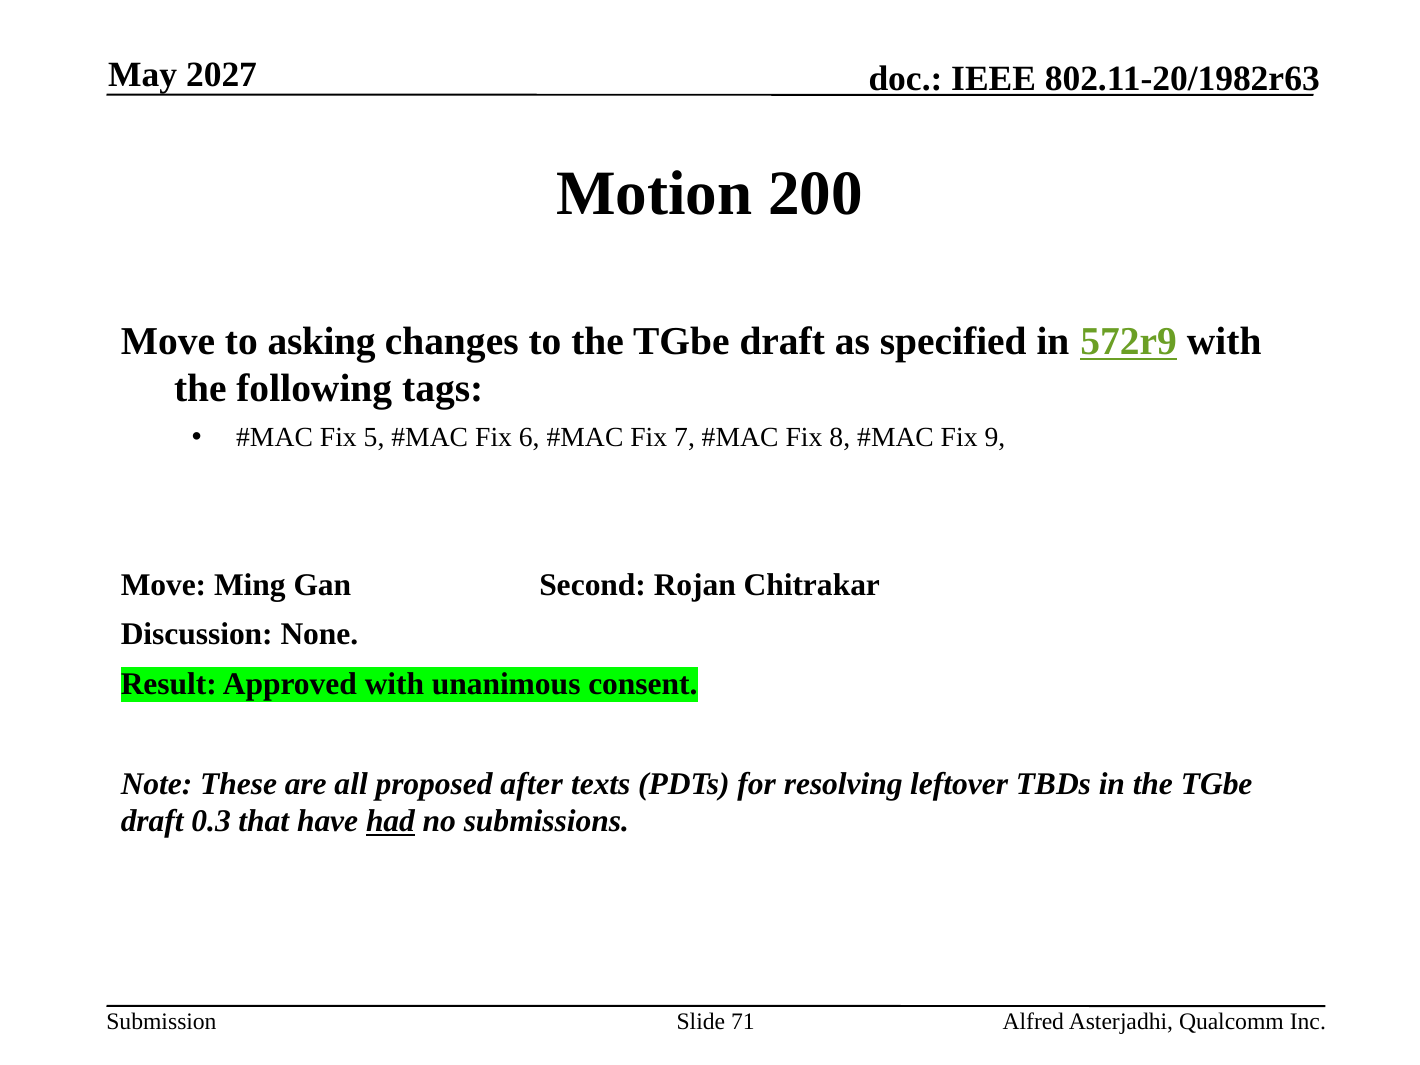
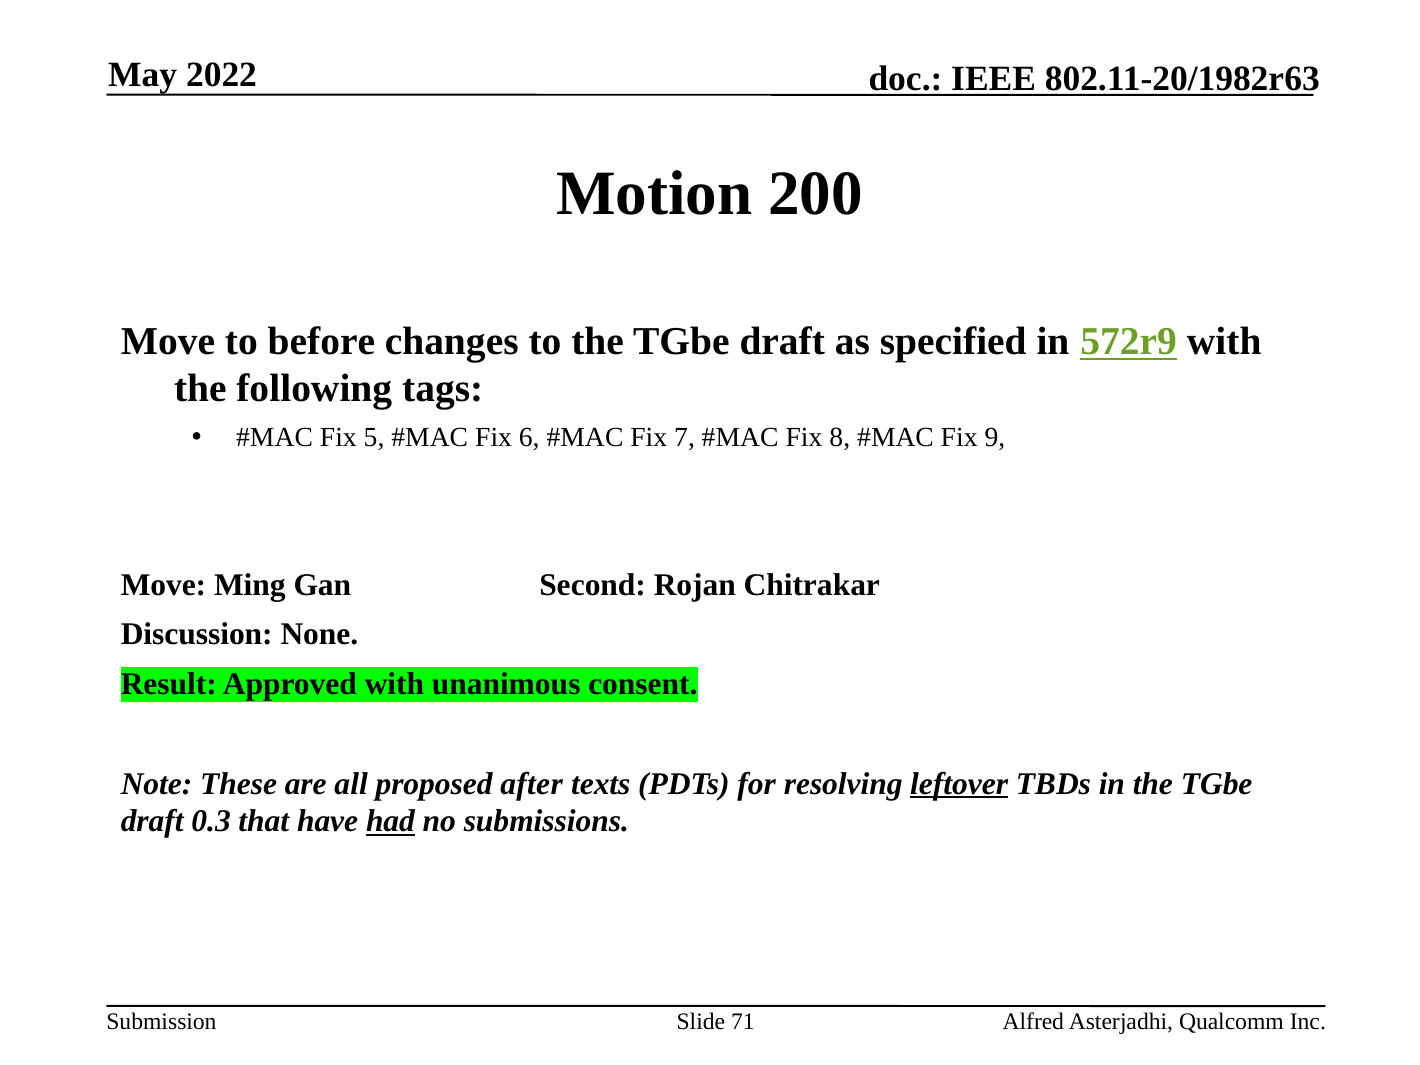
2027: 2027 -> 2022 (222, 75)
asking: asking -> before (321, 341)
leftover underline: none -> present (959, 784)
